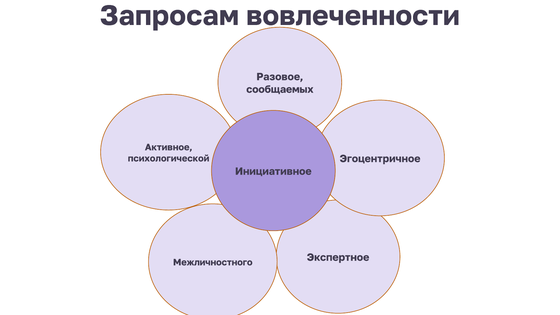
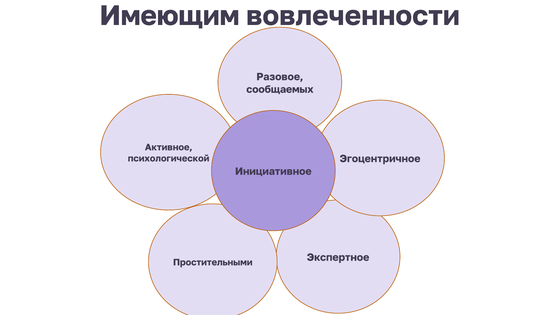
Запросам: Запросам -> Имеющим (170, 16)
Межличностного: Межличностного -> Простительными (213, 262)
